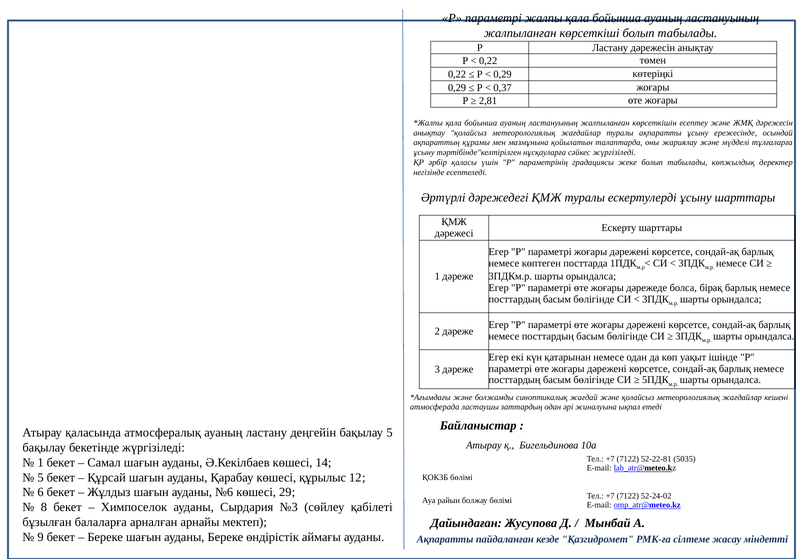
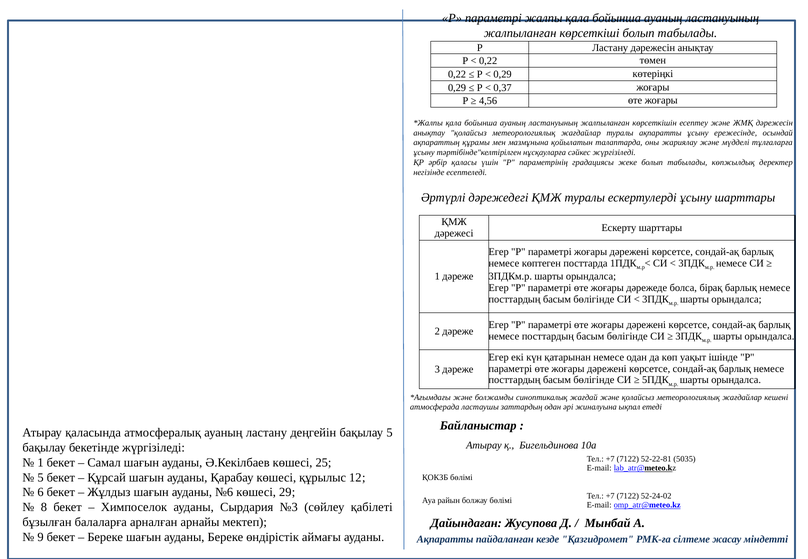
2,81: 2,81 -> 4,56 (488, 101)
14: 14 -> 25 (323, 463)
